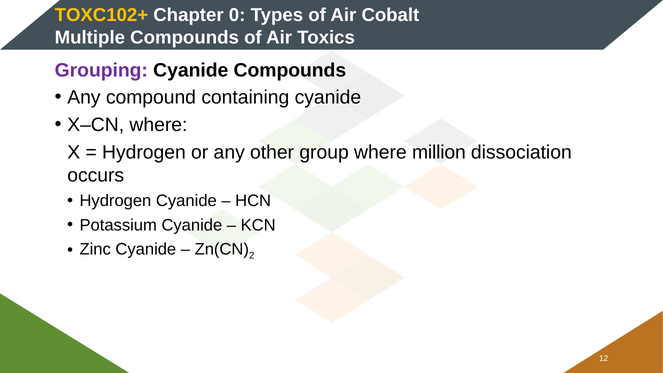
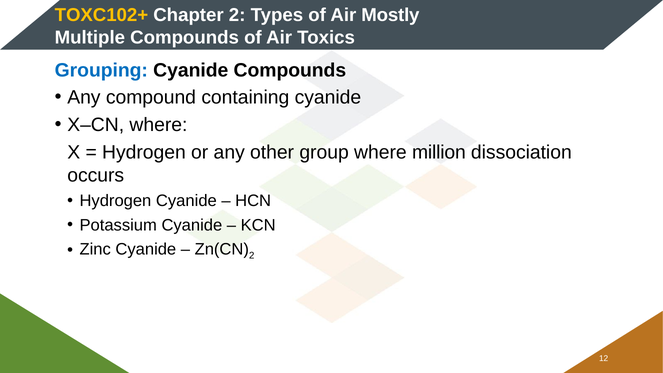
Chapter 0: 0 -> 2 (237, 15)
Cobalt: Cobalt -> Mostly (390, 15)
Grouping colour: purple -> blue (101, 70)
